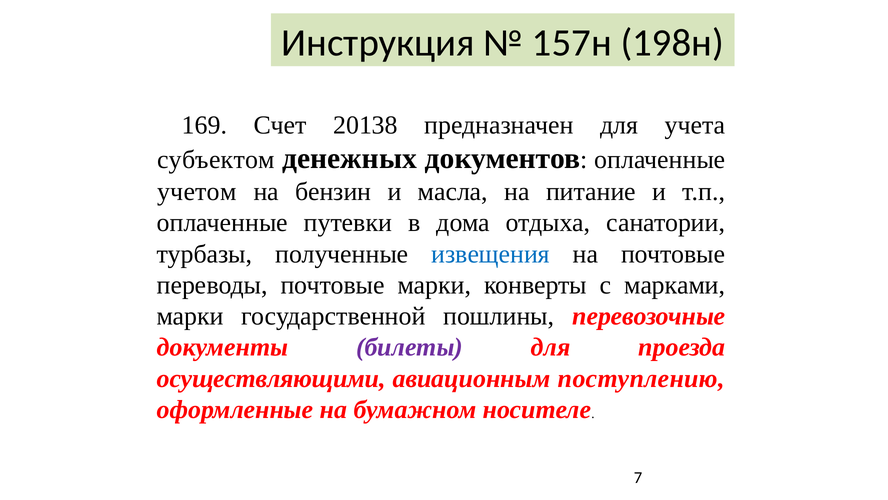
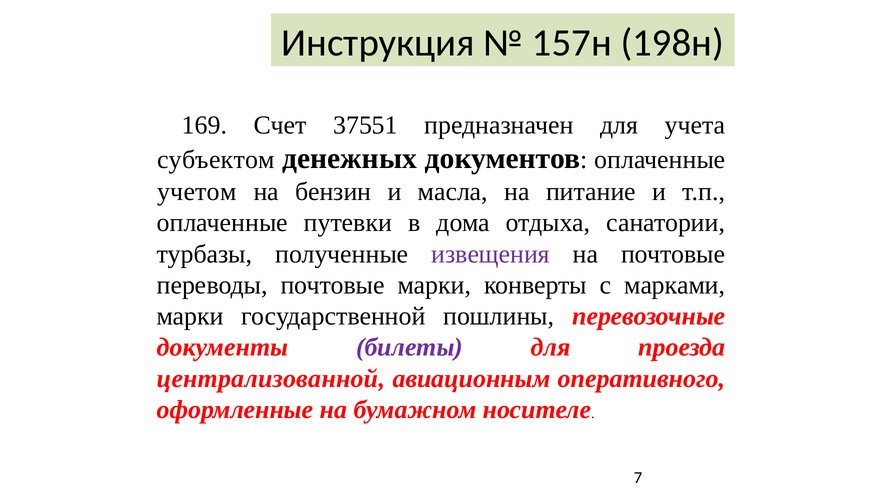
20138: 20138 -> 37551 (365, 125)
извещения colour: blue -> purple (491, 254)
осуществляющими: осуществляющими -> централизованной (271, 378)
поступлению: поступлению -> оперативного (641, 378)
